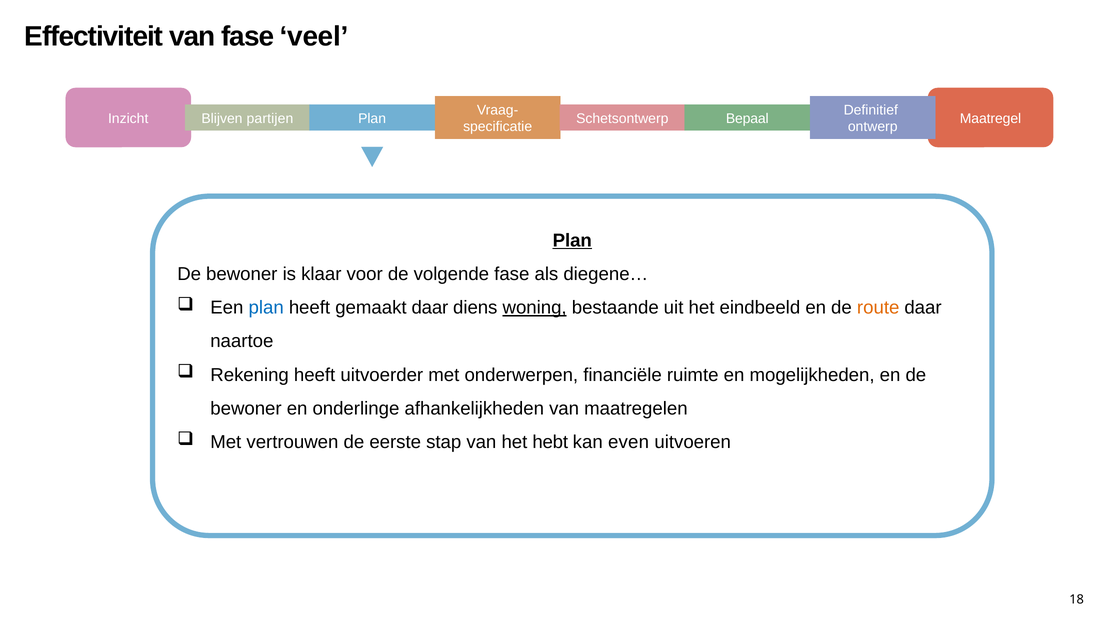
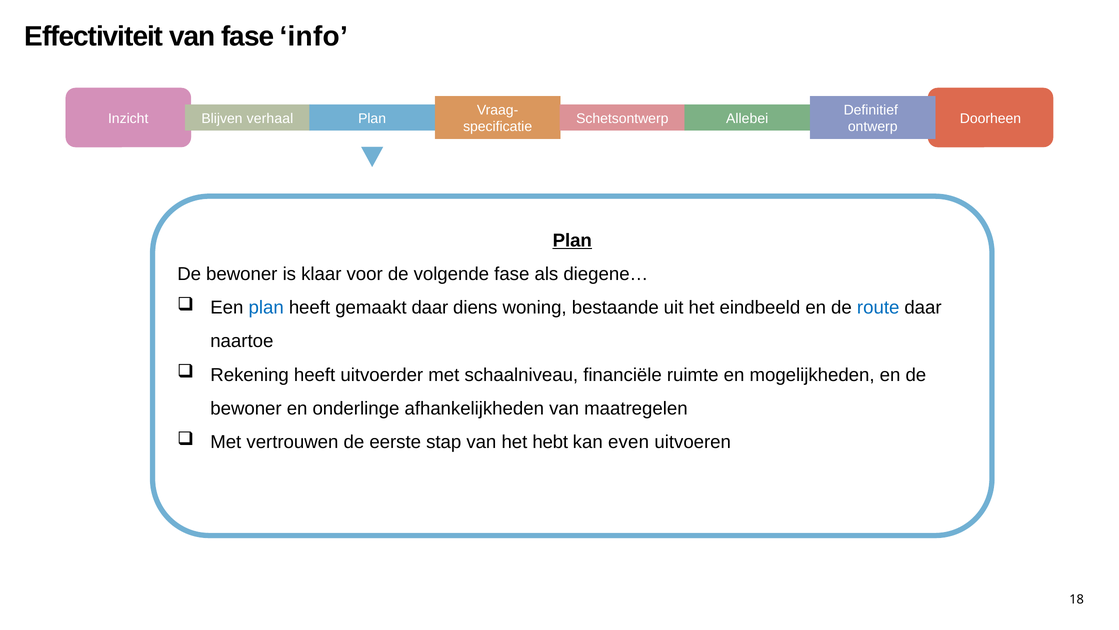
veel: veel -> info (314, 36)
partijen: partijen -> verhaal (270, 118)
Bepaal: Bepaal -> Allebei (747, 118)
Maatregel: Maatregel -> Doorheen (990, 118)
woning underline: present -> none (535, 307)
route colour: orange -> blue (878, 307)
onderwerpen: onderwerpen -> schaalniveau (521, 375)
